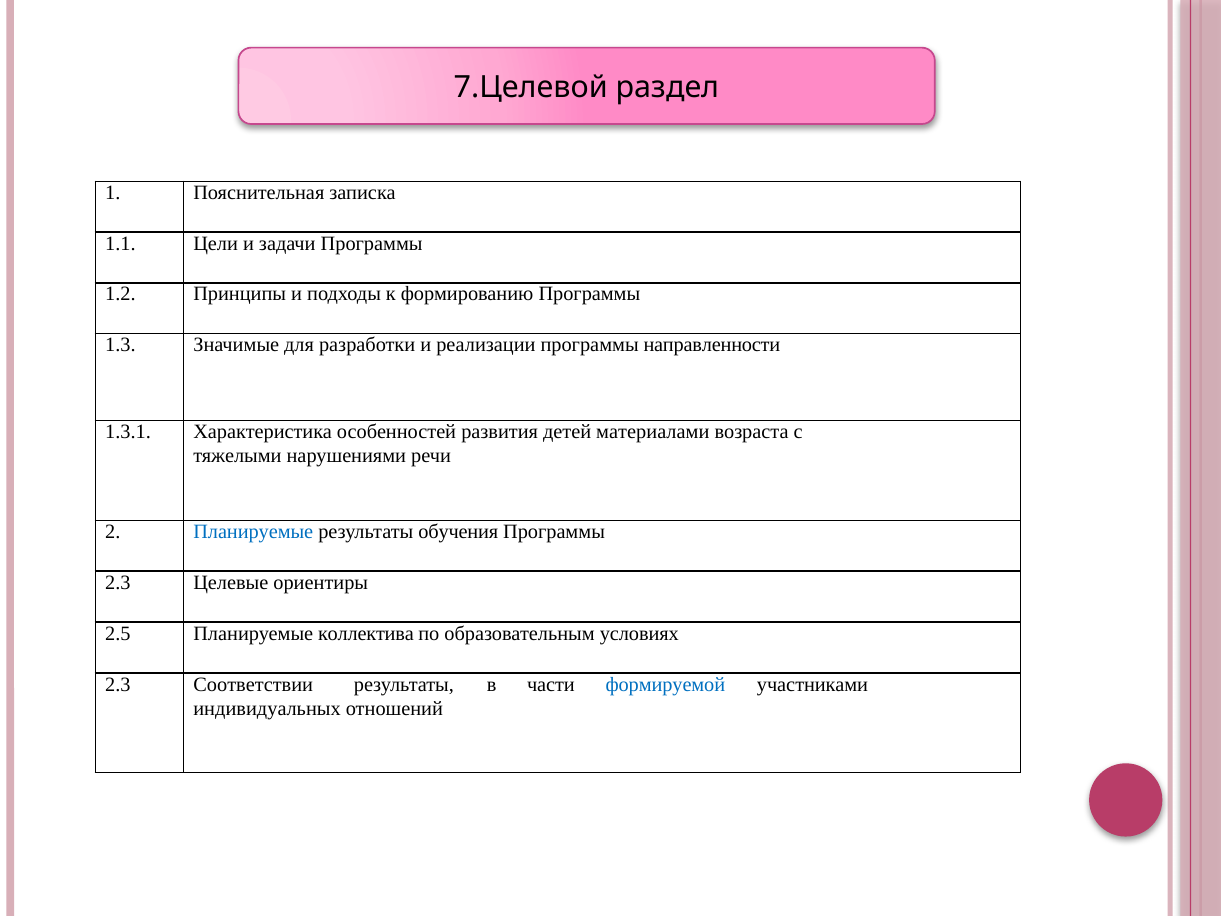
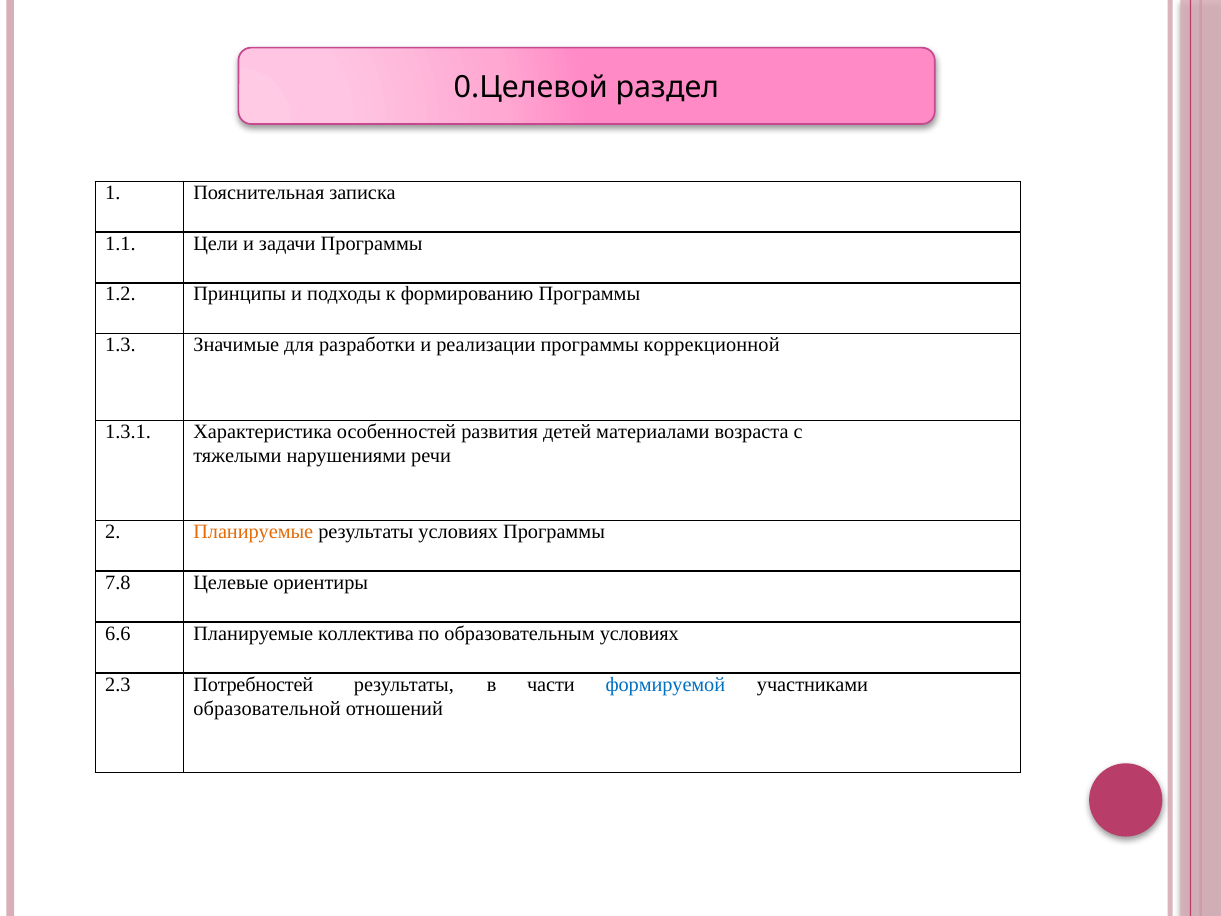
7.Целевой: 7.Целевой -> 0.Целевой (531, 88)
направленности: направленности -> коррекционной (712, 345)
Планируемые colour: blue -> orange (253, 532)
результаты обучения: обучения -> условиях (458, 532)
2.3: 2.3 -> 7.8 (118, 582)
2.5: 2.5 -> 6.6 (118, 633)
Соответствии: Соответствии -> Потребностей (253, 684)
индивидуальных: индивидуальных -> образовательной (267, 709)
